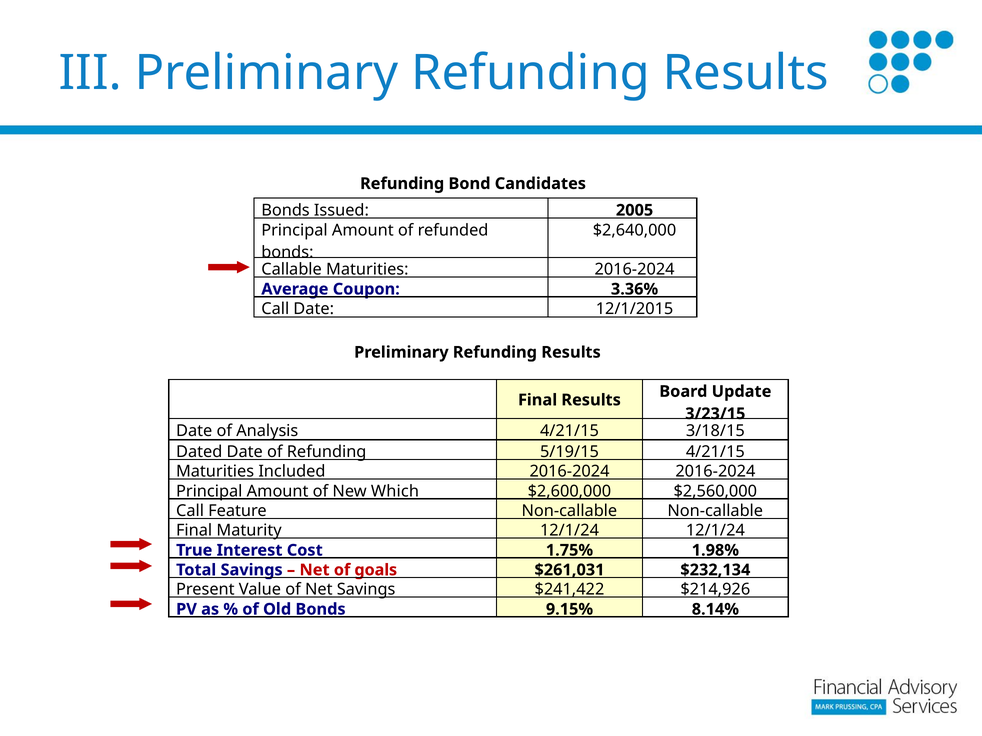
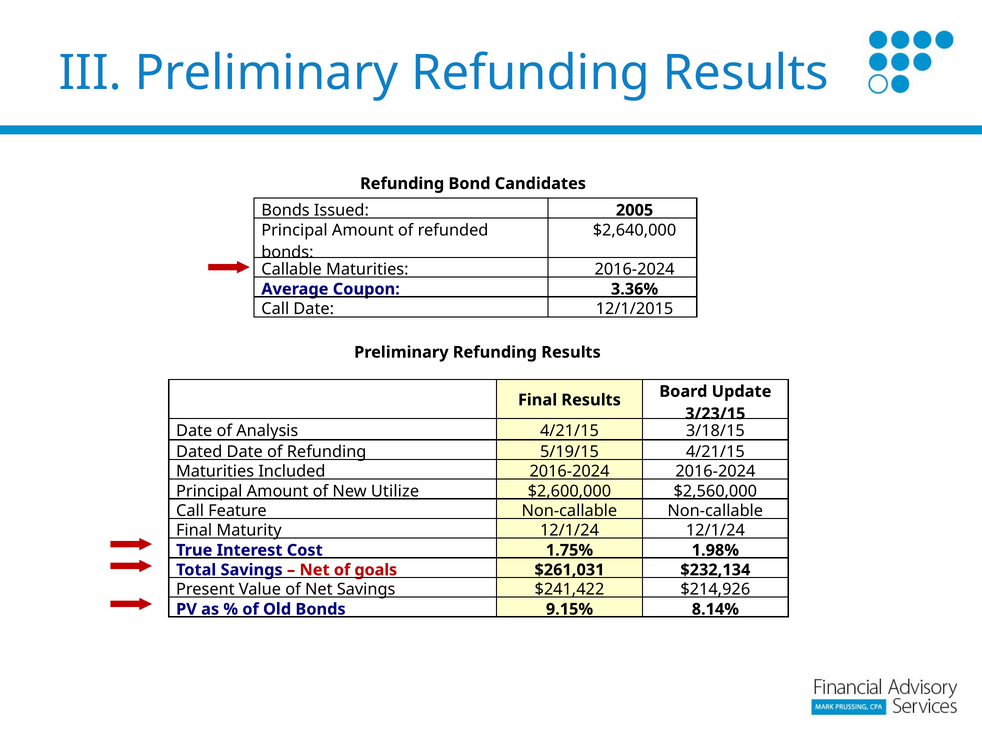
Which: Which -> Utilize (395, 492)
